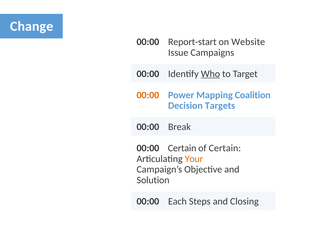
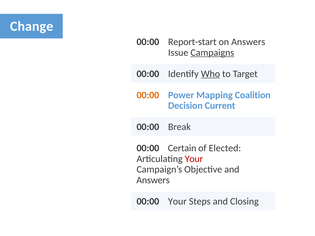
on Website: Website -> Answers (248, 42)
Campaigns underline: none -> present (212, 53)
Targets: Targets -> Current (220, 106)
of Certain: Certain -> Elected (225, 148)
Your colour: orange -> red (194, 159)
Solution: Solution -> Answers (153, 180)
00:00 Each: Each -> Your (177, 201)
